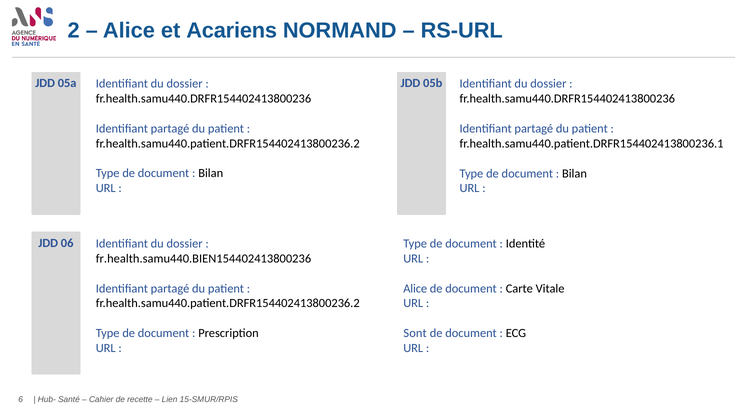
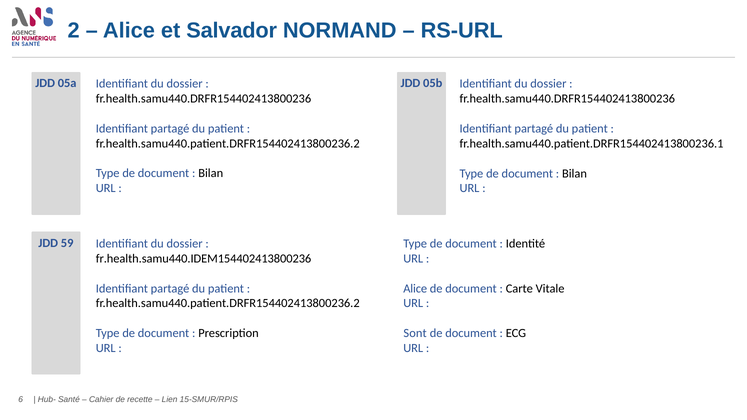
Acariens: Acariens -> Salvador (232, 31)
06: 06 -> 59 (67, 243)
fr.health.samu440.BIEN154402413800236: fr.health.samu440.BIEN154402413800236 -> fr.health.samu440.IDEM154402413800236 (204, 259)
